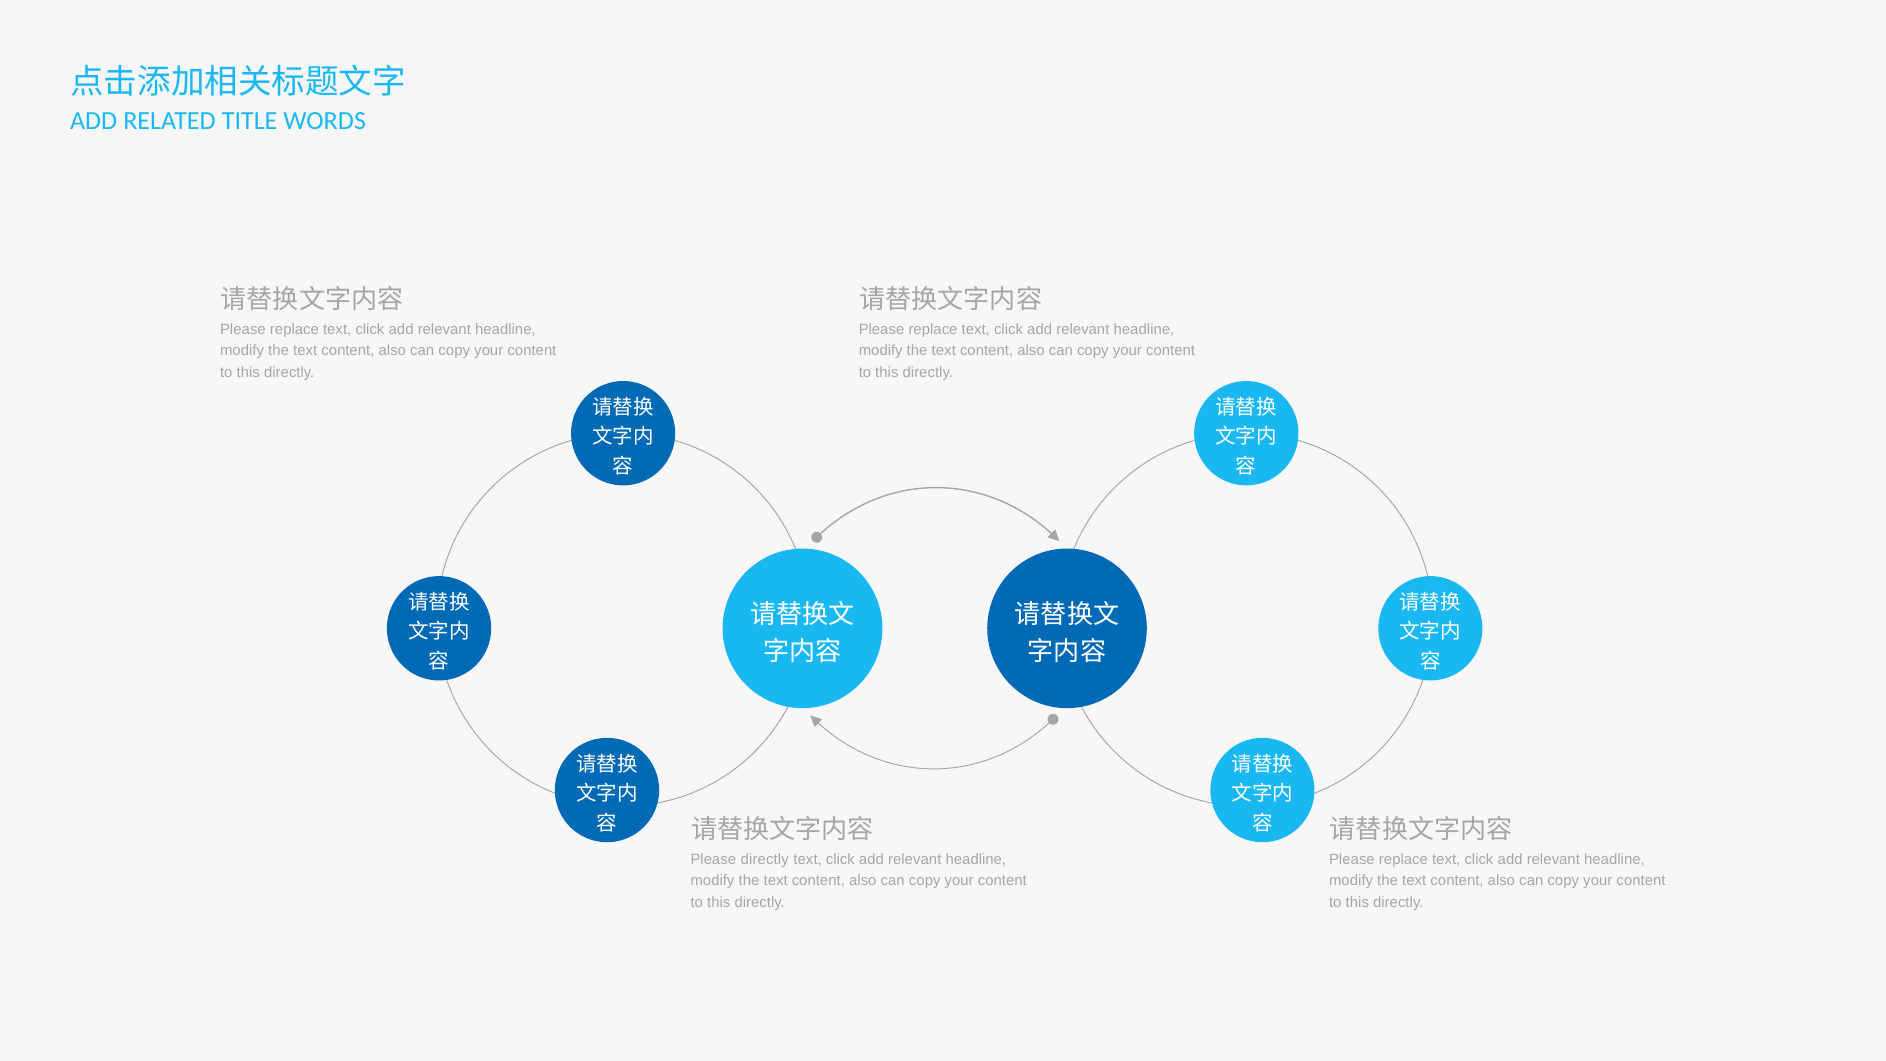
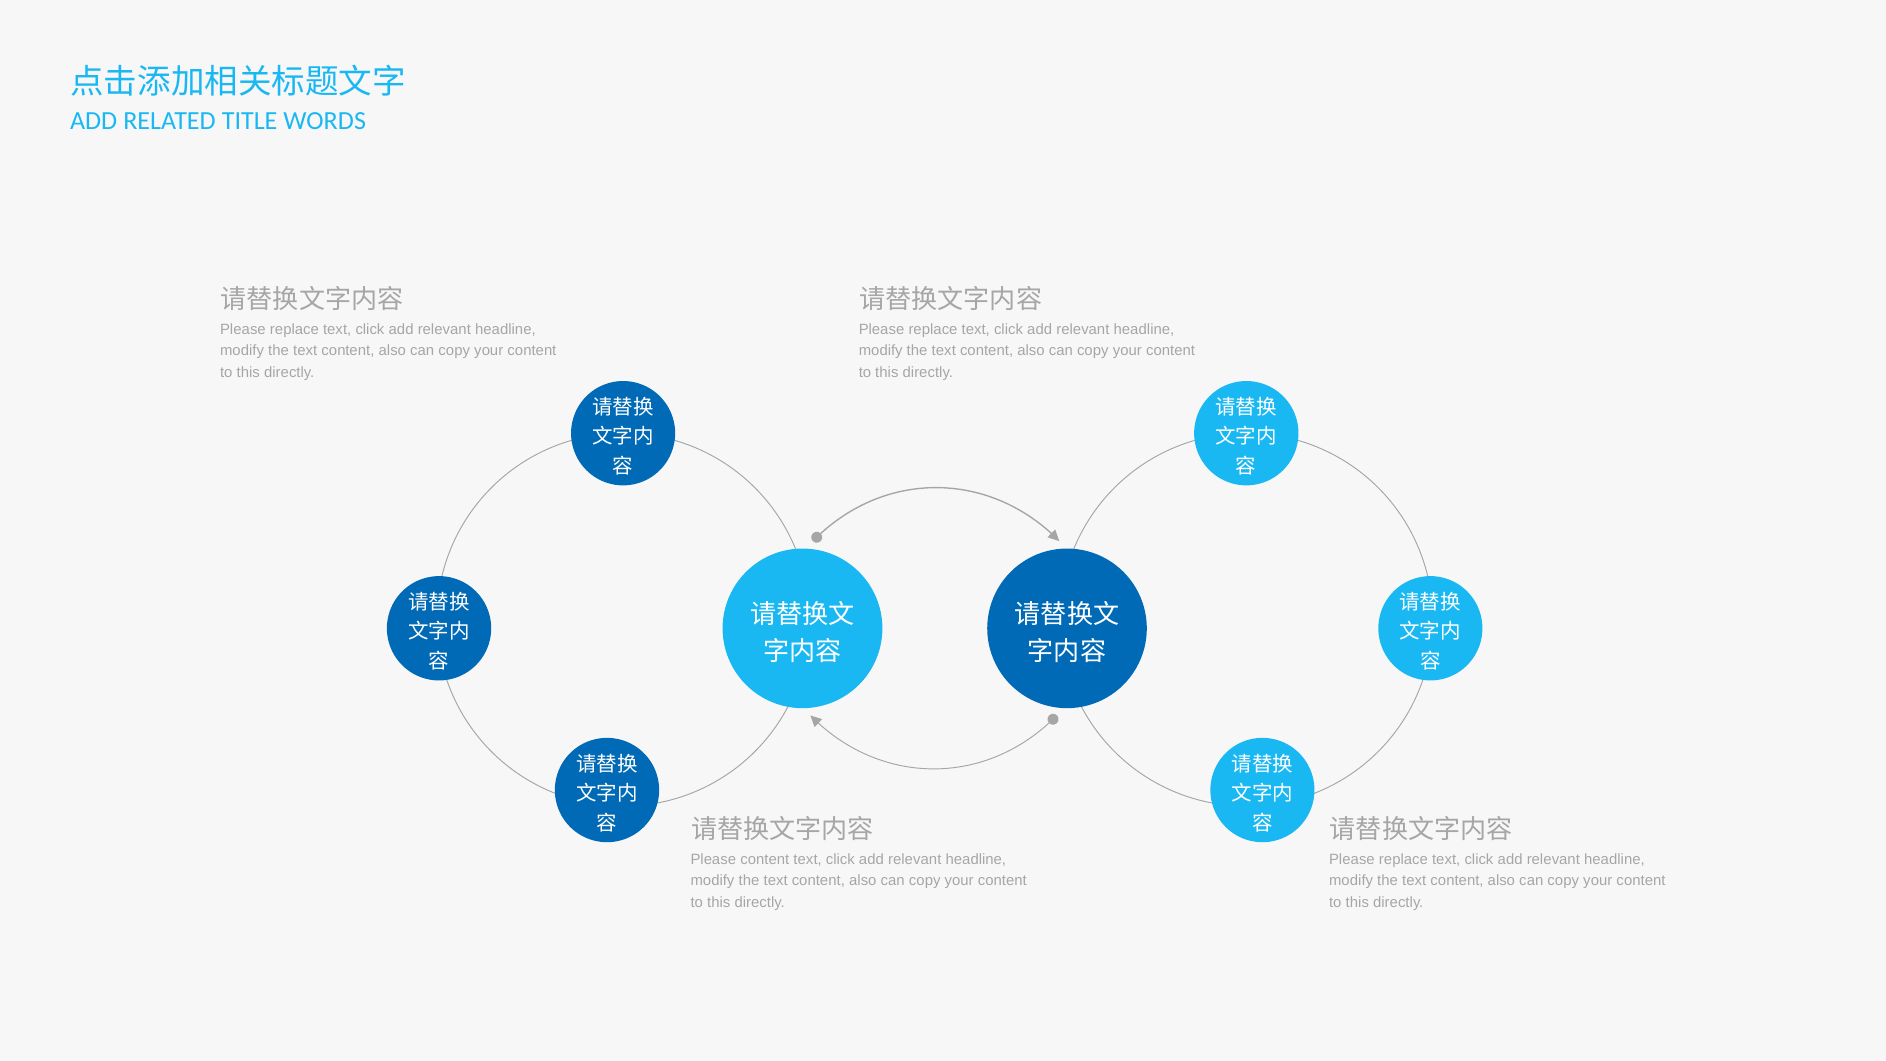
Please directly: directly -> content (765, 859)
